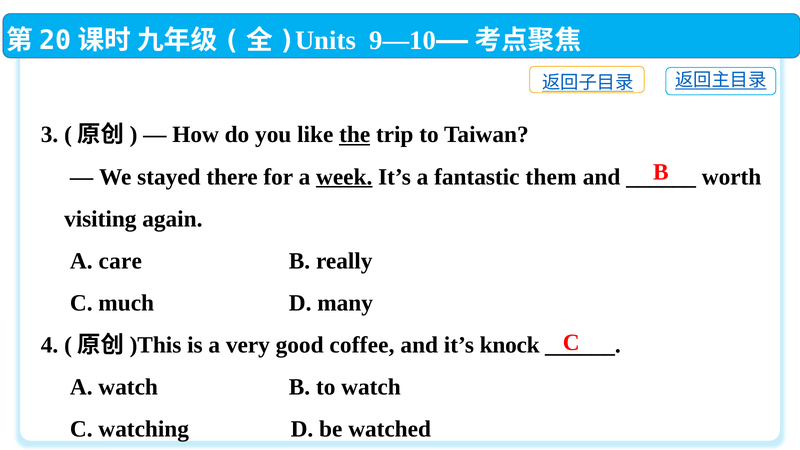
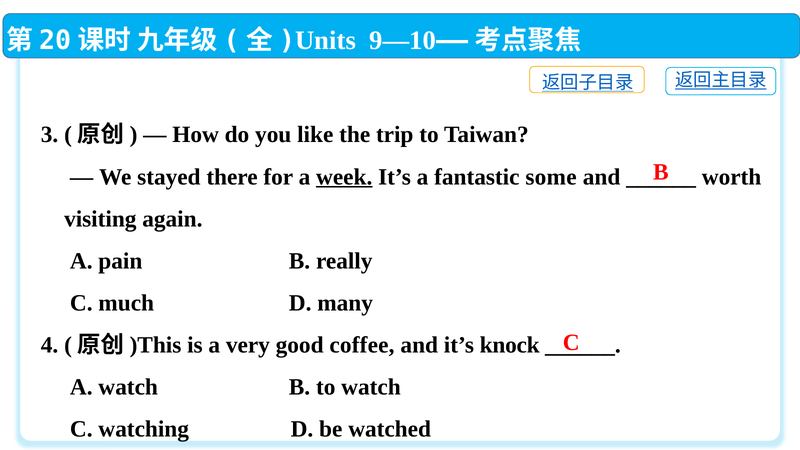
the underline: present -> none (355, 135)
them: them -> some (551, 177)
care: care -> pain (120, 261)
